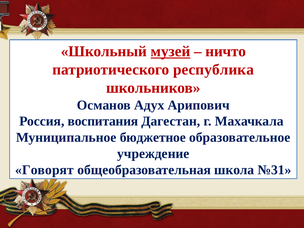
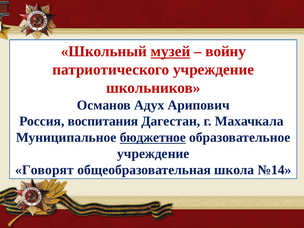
ничто: ничто -> войну (226, 51)
патриотического республика: республика -> учреждение (214, 70)
бюджетное underline: none -> present (153, 137)
№31: №31 -> №14 (275, 170)
